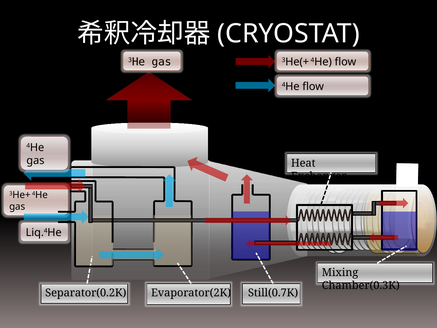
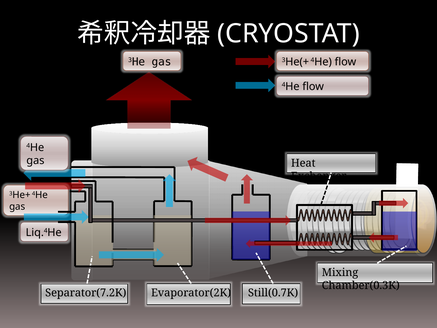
Separator(0.2K: Separator(0.2K -> Separator(7.2K (86, 293)
